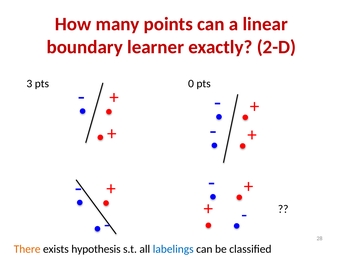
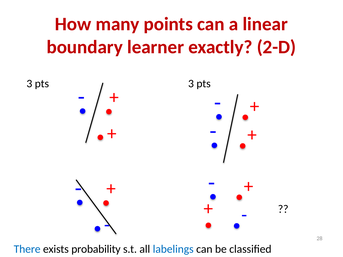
pts 0: 0 -> 3 (191, 84)
There colour: orange -> blue (27, 249)
hypothesis: hypothesis -> probability (96, 249)
